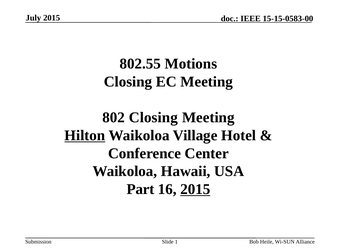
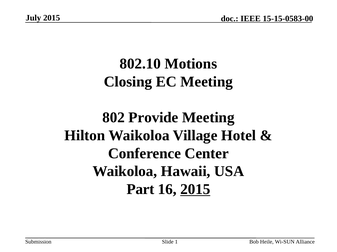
802.55: 802.55 -> 802.10 (140, 64)
802 Closing: Closing -> Provide (153, 118)
Hilton underline: present -> none (85, 136)
